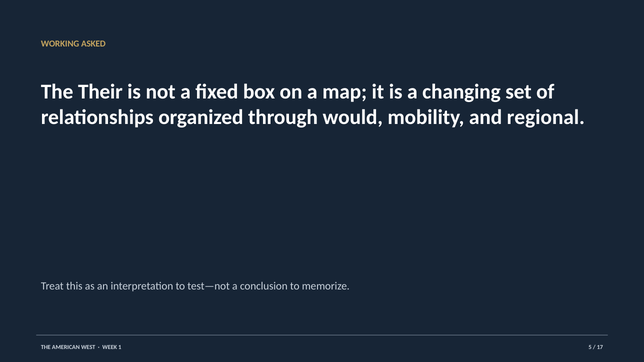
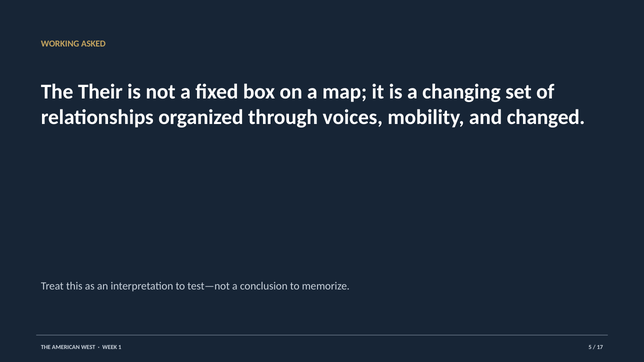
would: would -> voices (353, 117)
regional: regional -> changed (546, 117)
